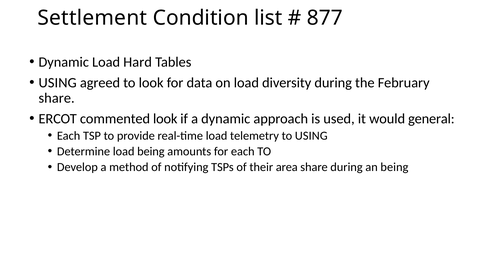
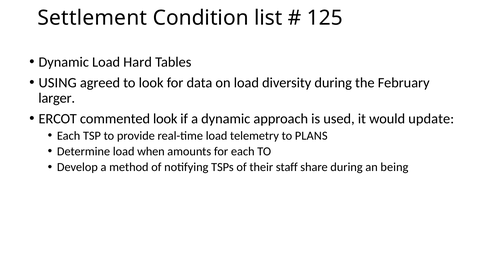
877: 877 -> 125 (325, 18)
share: share -> larger (57, 98)
general: general -> update (431, 119)
to USING: USING -> PLANS (311, 136)
load being: being -> when (151, 152)
area: area -> staff (287, 167)
